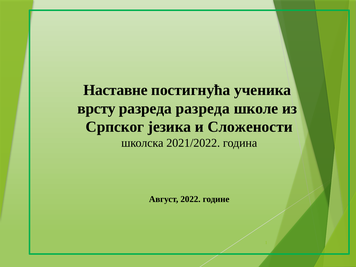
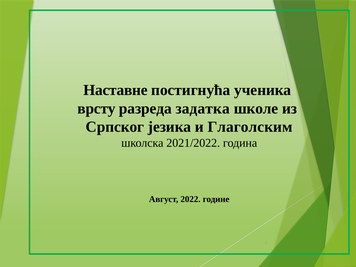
разреда разреда: разреда -> задатка (203, 109)
Сложености: Сложености -> Глаголским (250, 127)
